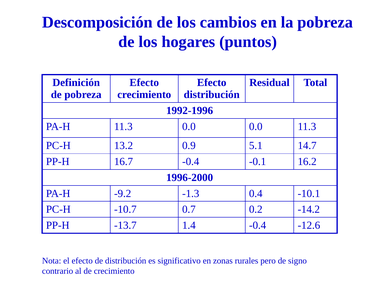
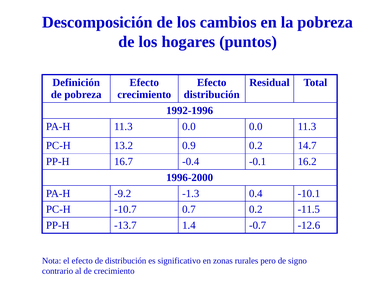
0.9 5.1: 5.1 -> 0.2 (256, 145)
-14.2: -14.2 -> -11.5 (309, 209)
1.4 -0.4: -0.4 -> -0.7 (258, 225)
